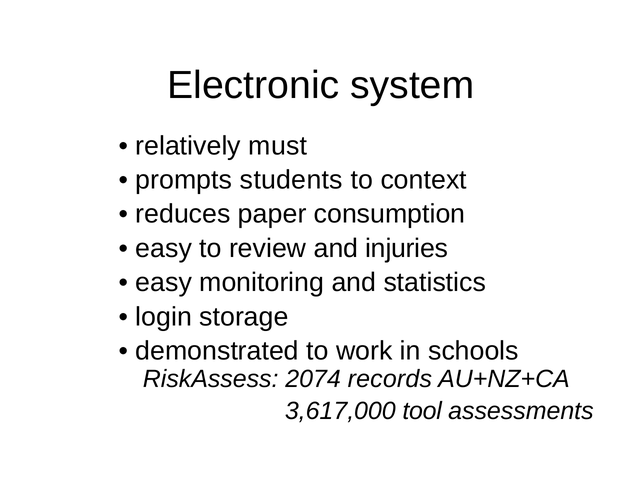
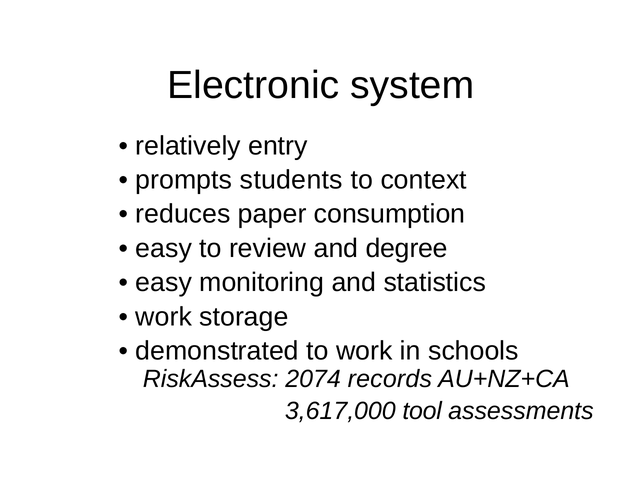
must: must -> entry (278, 146)
injuries: injuries -> degree (407, 249)
login: login -> work (164, 317)
